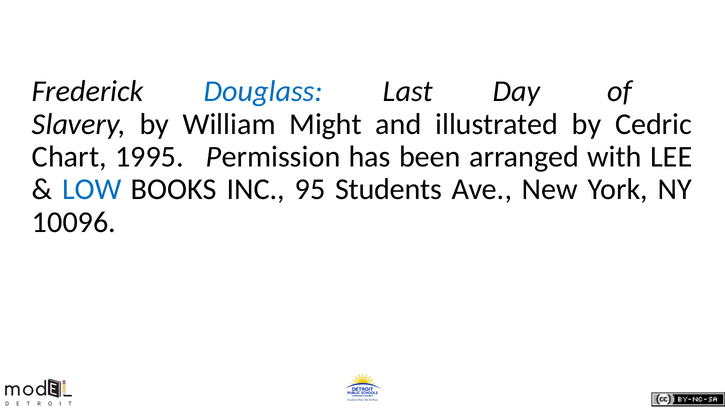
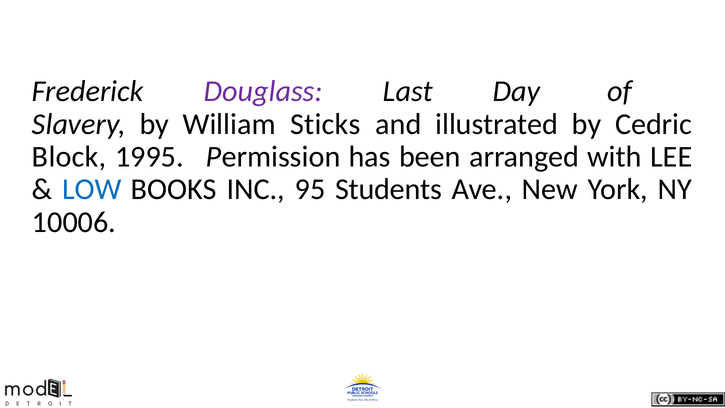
Douglass colour: blue -> purple (263, 91)
Might: Might -> Sticks (325, 124)
Chart: Chart -> Block (69, 157)
10096: 10096 -> 10006 (74, 222)
